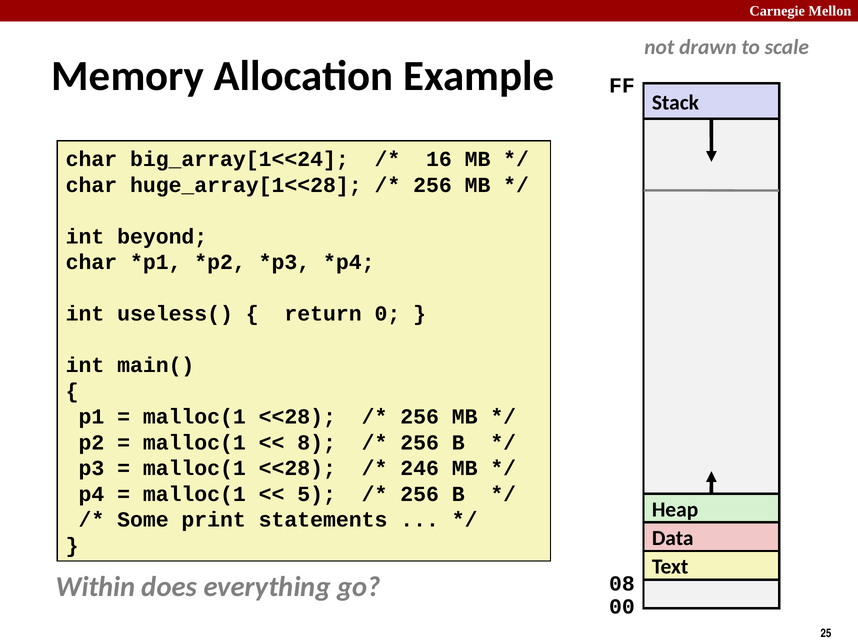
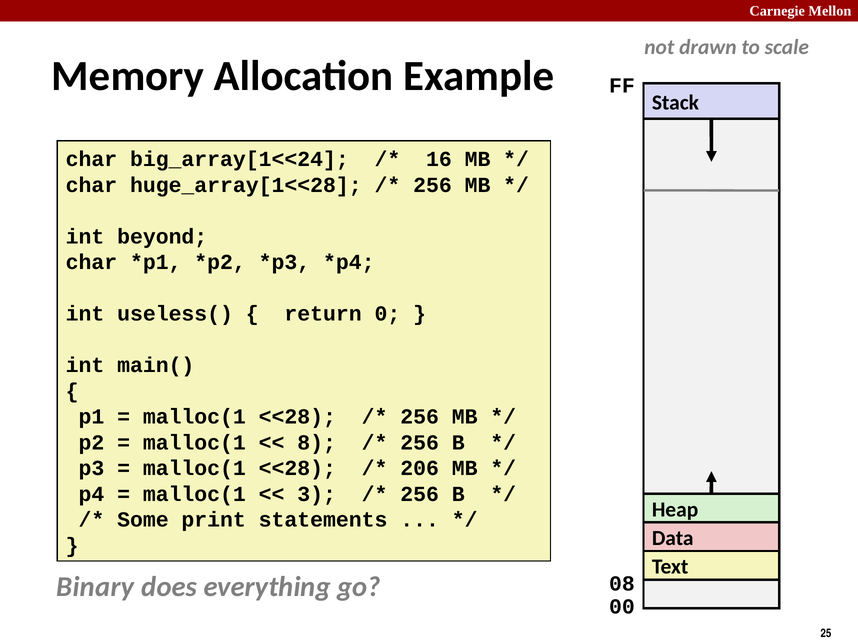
246: 246 -> 206 (420, 468)
5: 5 -> 3 (317, 494)
Within: Within -> Binary (95, 586)
